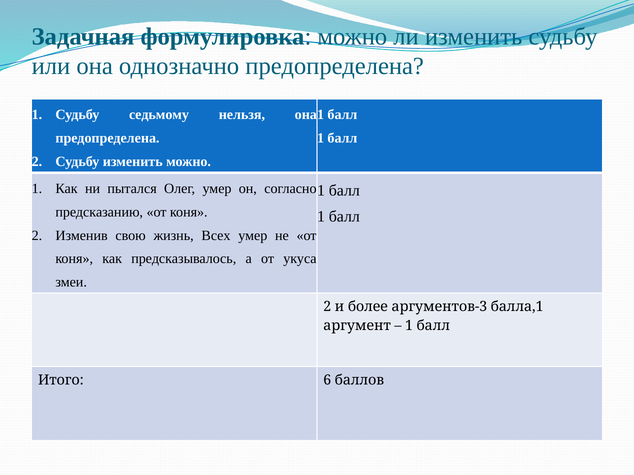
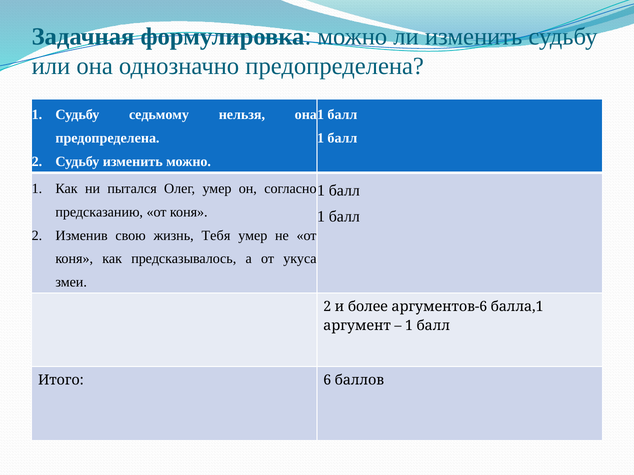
Всех: Всех -> Тебя (216, 236)
аргументов-3: аргументов-3 -> аргументов-6 (439, 307)
